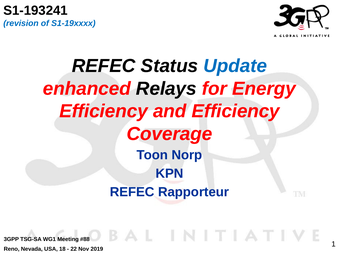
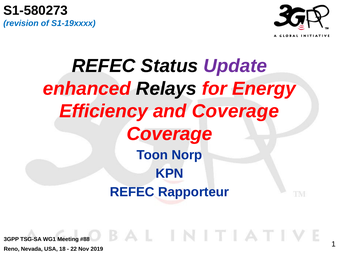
S1-193241: S1-193241 -> S1-580273 (36, 11)
Update colour: blue -> purple (235, 66)
and Efficiency: Efficiency -> Coverage (235, 111)
